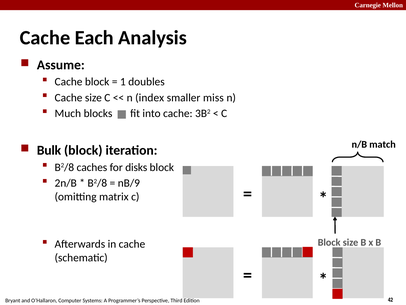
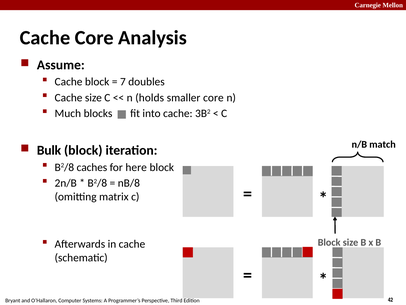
Cache Each: Each -> Core (94, 38)
1: 1 -> 7 (123, 82)
index: index -> holds (150, 98)
smaller miss: miss -> core (213, 98)
disks: disks -> here (136, 167)
nB/9: nB/9 -> nB/8 (129, 183)
